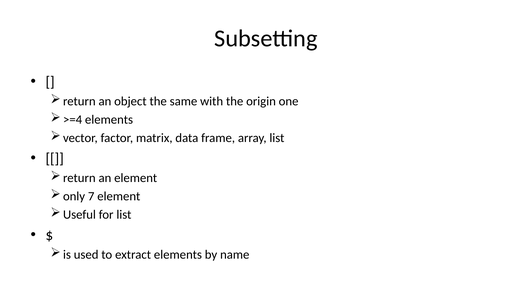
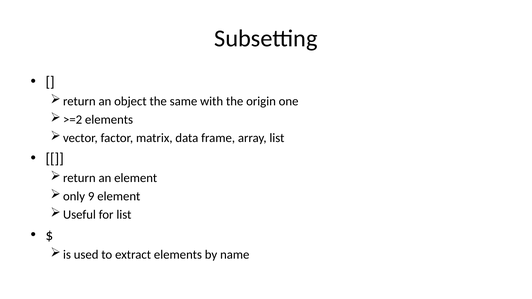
>=4: >=4 -> >=2 (73, 120)
7: 7 -> 9 (91, 197)
